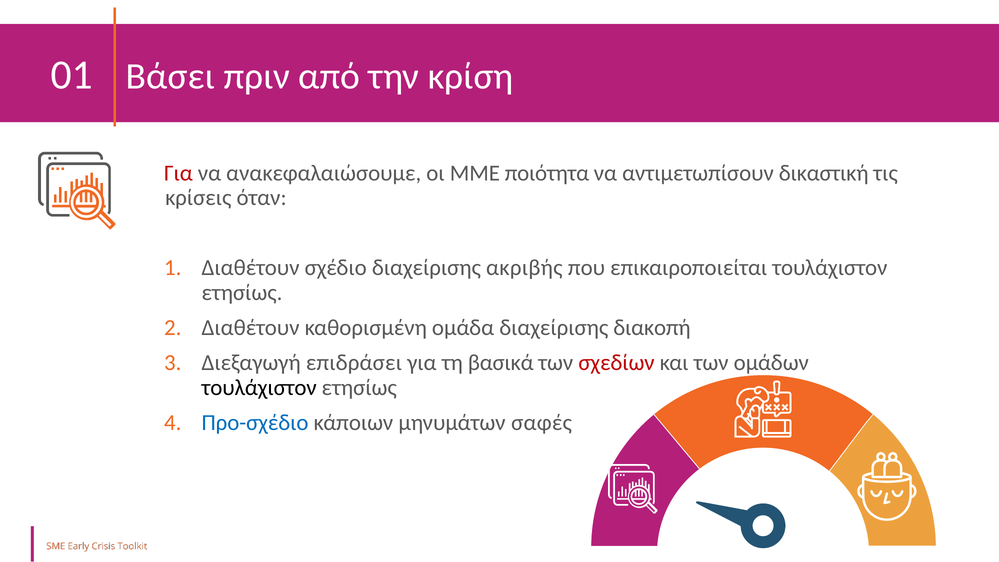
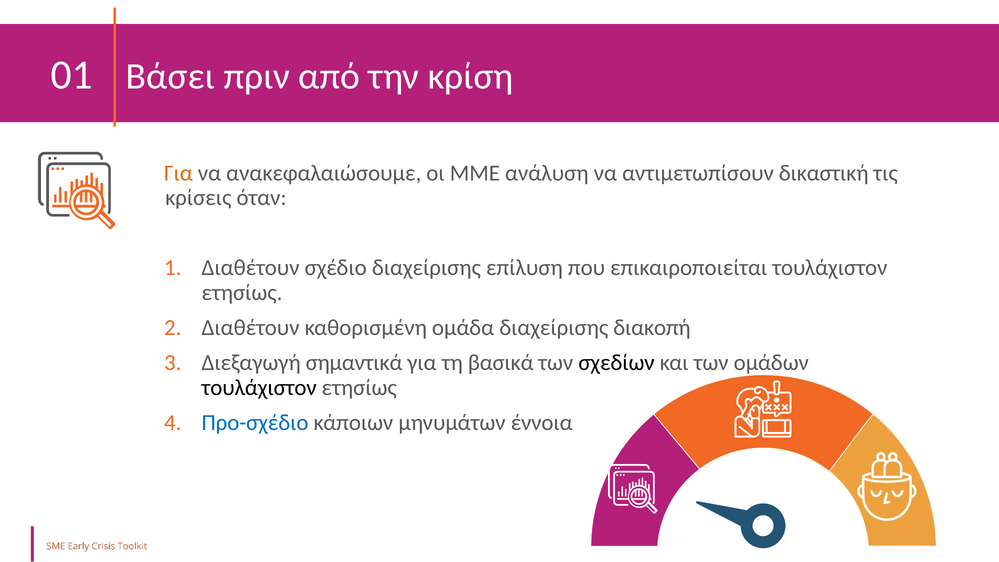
Για colour: red -> orange (178, 173)
ποιότητα: ποιότητα -> ανάλυση (547, 173)
ακριβής: ακριβής -> επίλυση (524, 268)
επιδράσει: επιδράσει -> σημαντικά (354, 363)
σχεδίων colour: red -> black (617, 363)
σαφές: σαφές -> έννοια (542, 423)
